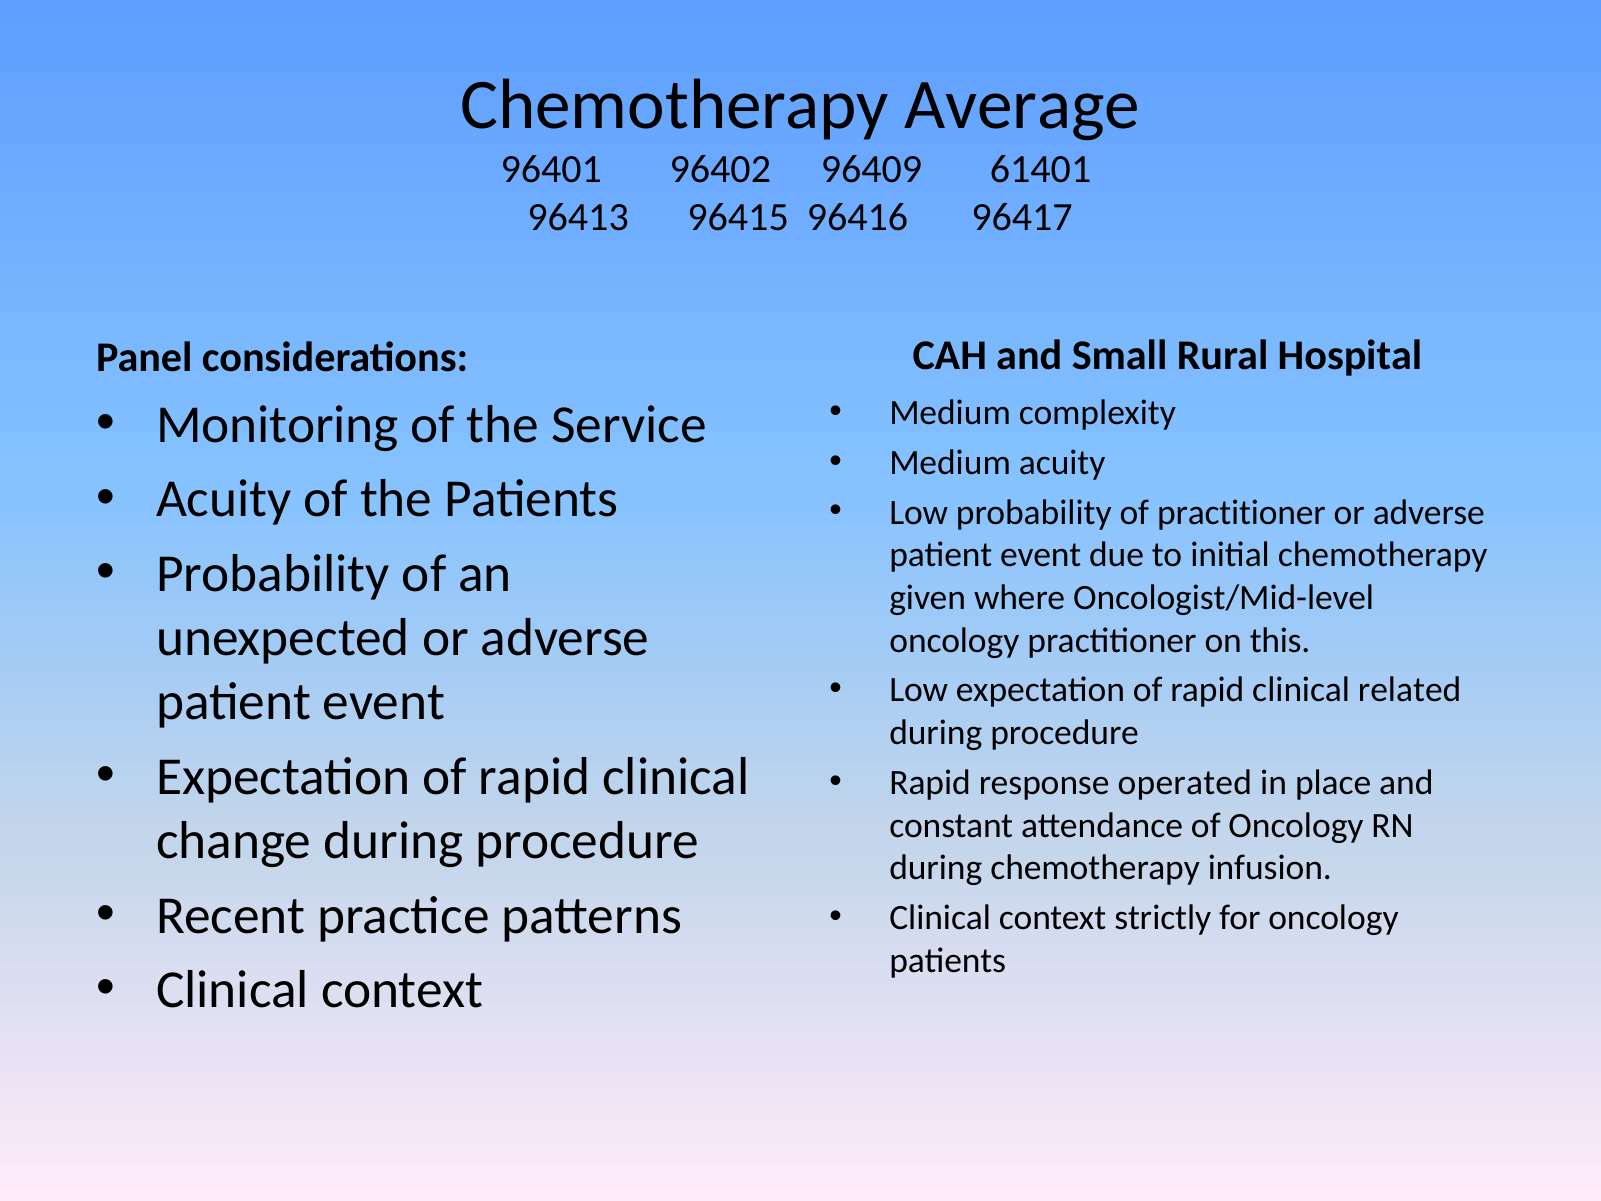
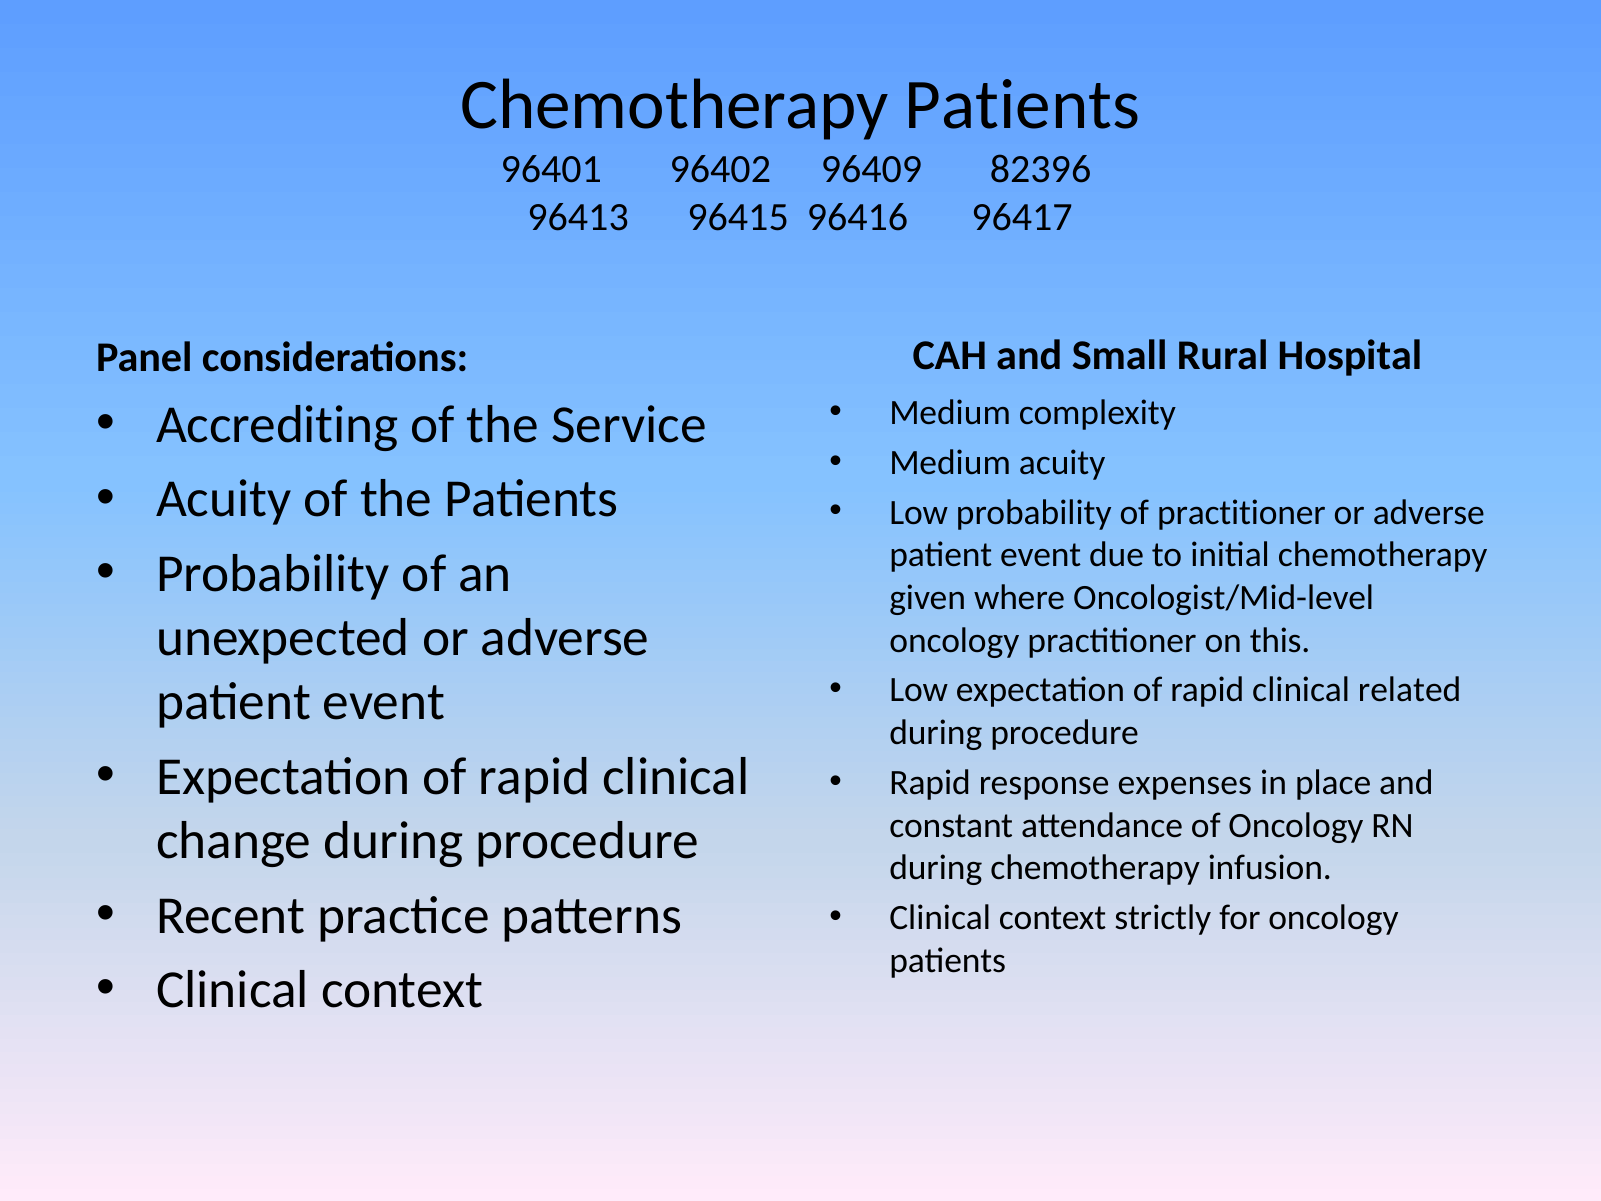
Chemotherapy Average: Average -> Patients (1022, 105)
61401: 61401 -> 82396 (1041, 170)
Monitoring: Monitoring -> Accrediting (277, 425)
operated: operated -> expenses (1185, 782)
